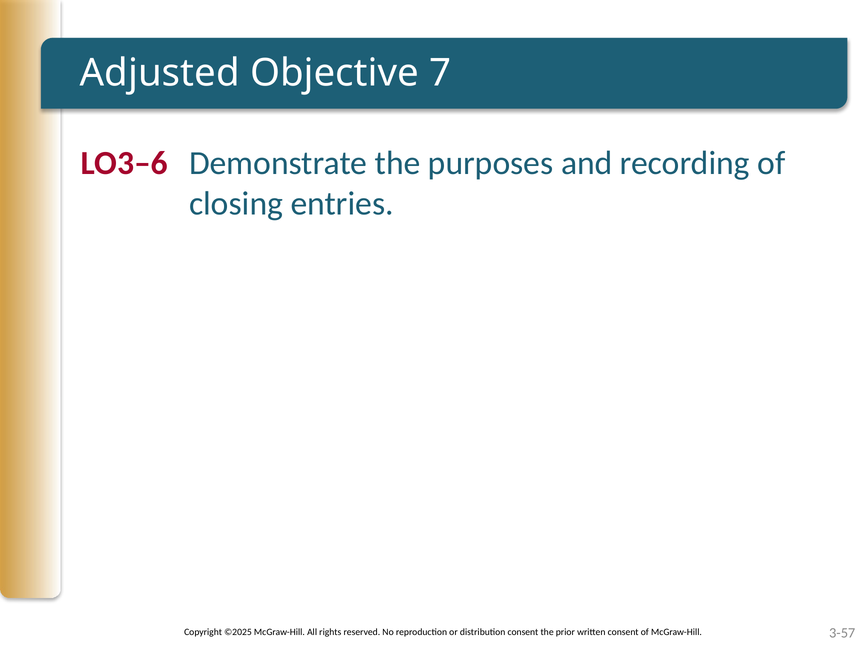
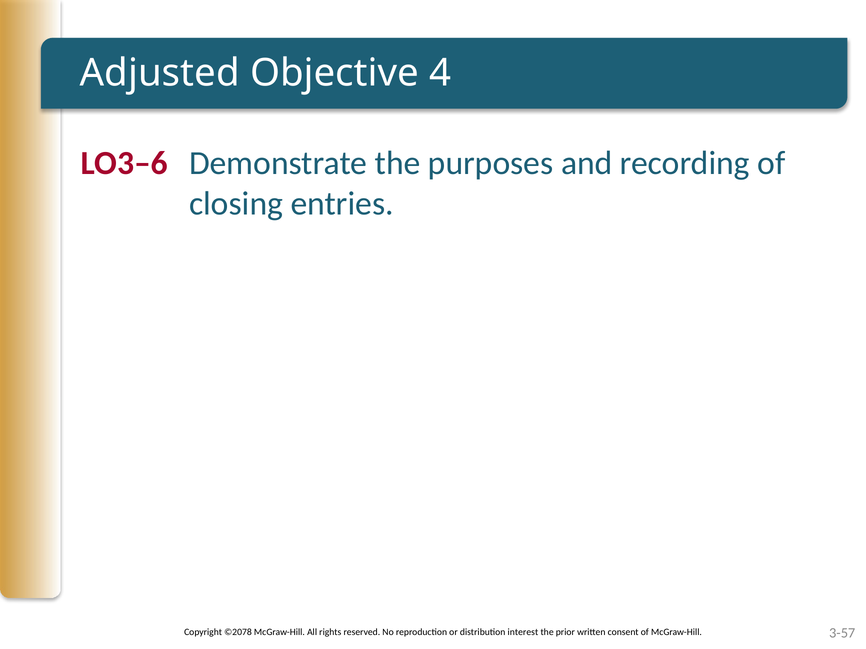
7: 7 -> 4 (440, 73)
©2025: ©2025 -> ©2078 (238, 632)
distribution consent: consent -> interest (523, 632)
